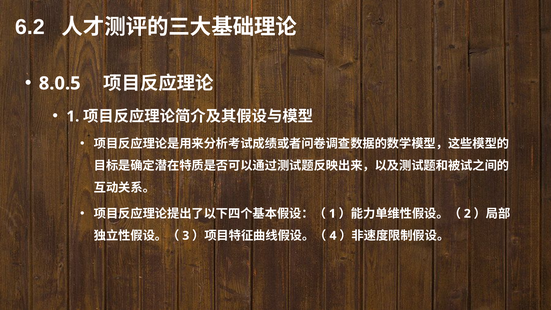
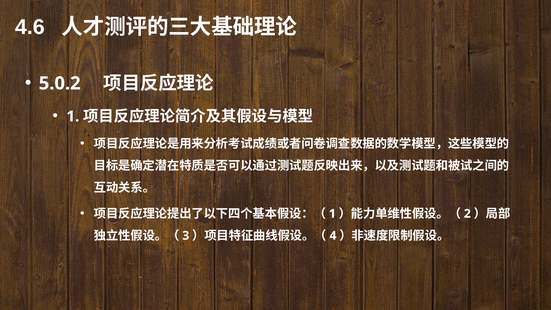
6.2: 6.2 -> 4.6 (30, 27)
8.0.5: 8.0.5 -> 5.0.2 (60, 83)
